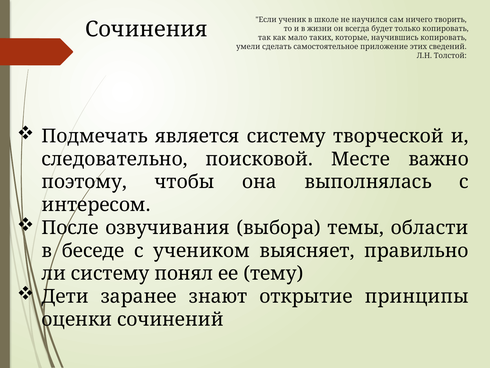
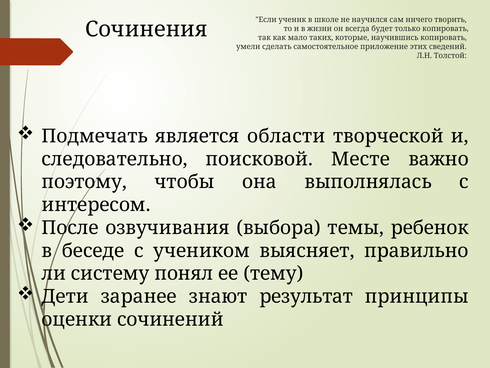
является систему: систему -> области (286, 136)
области: области -> ребенок (430, 228)
открытие: открытие -> результат (306, 296)
